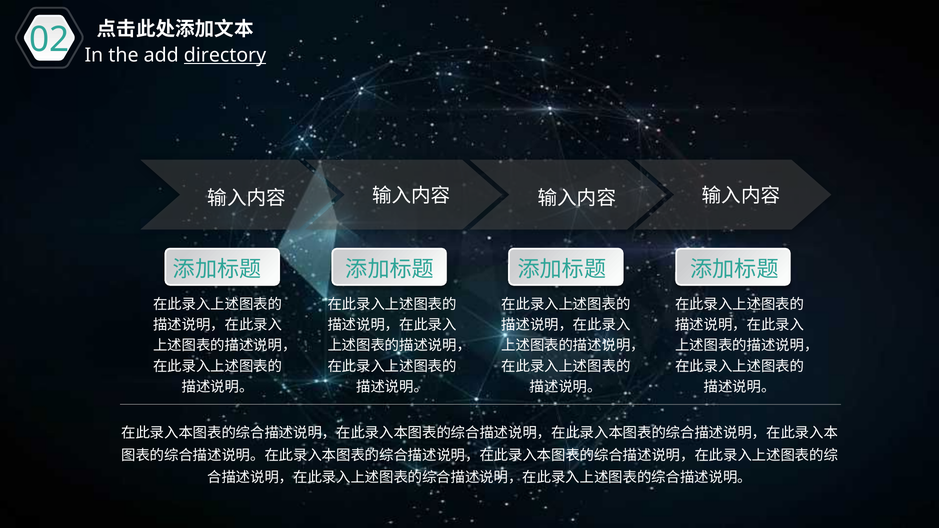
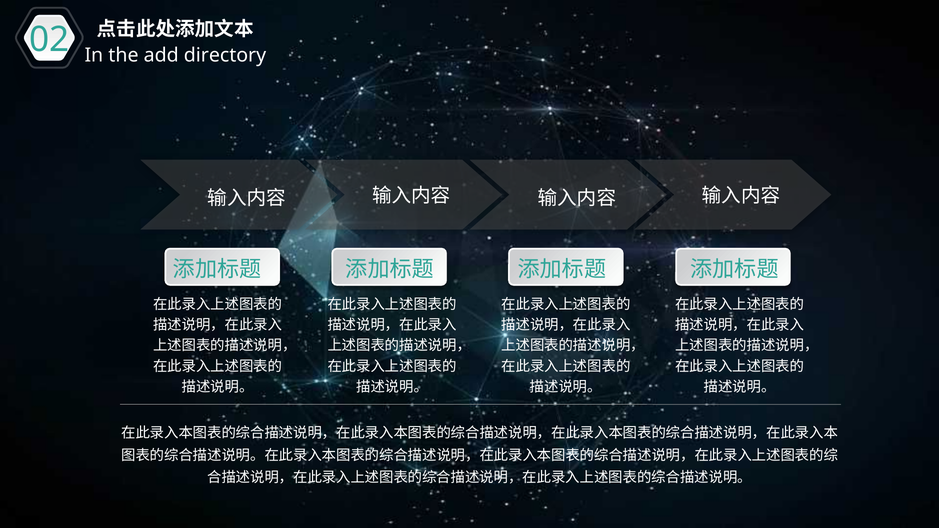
directory underline: present -> none (225, 55)
